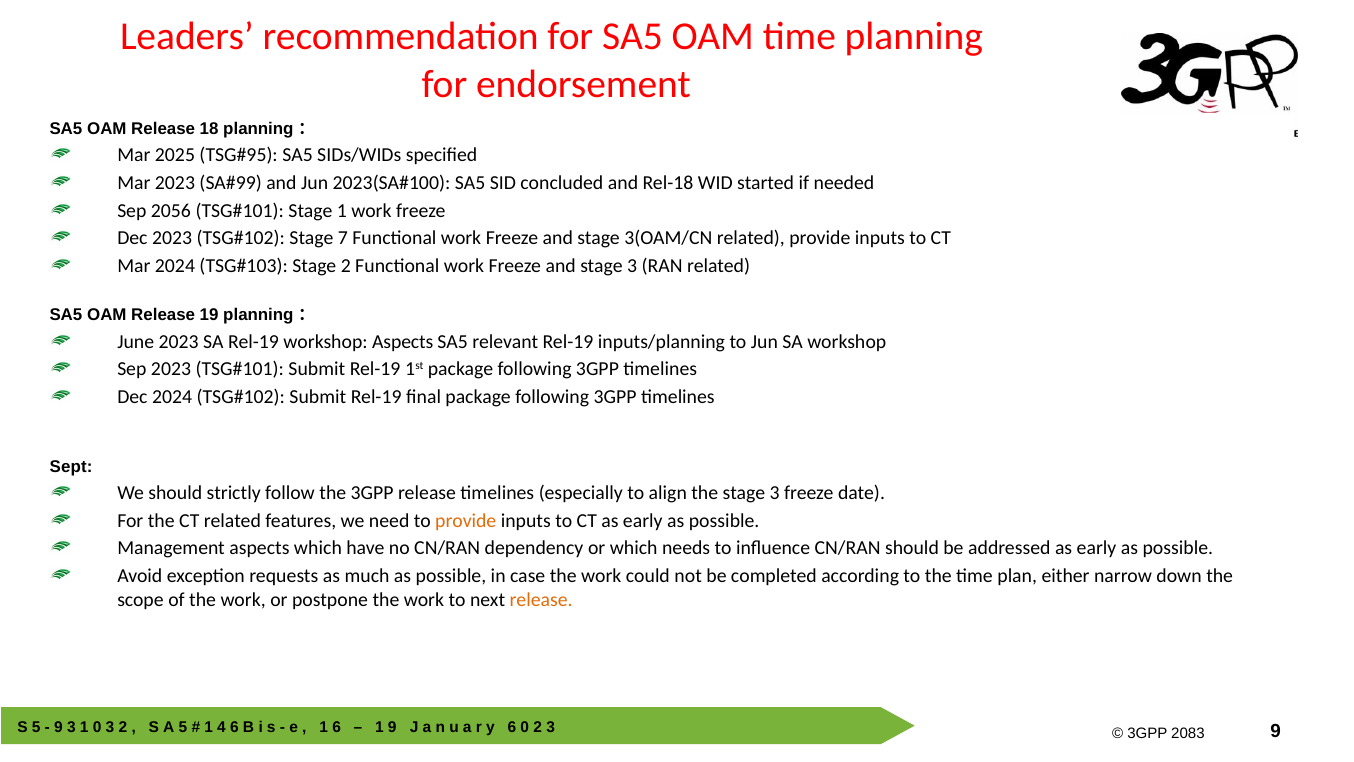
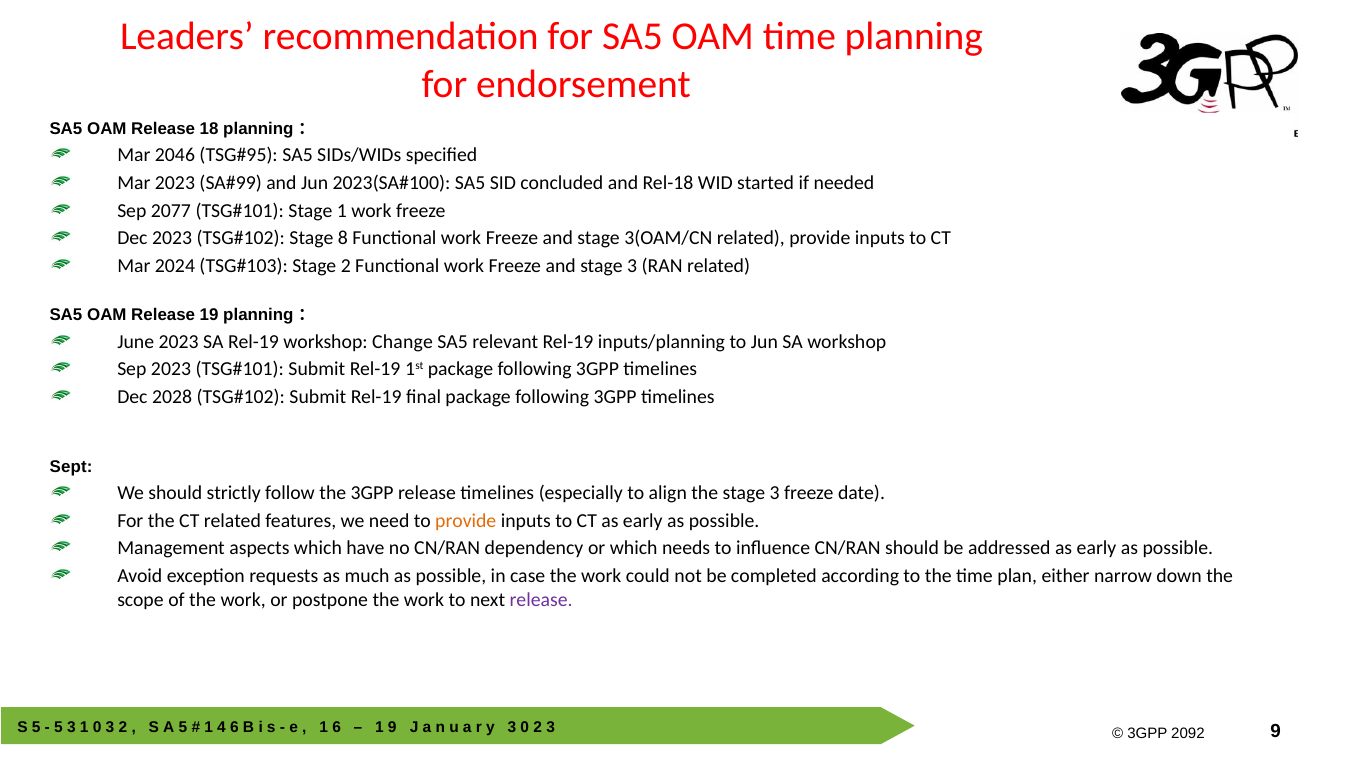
2025: 2025 -> 2046 (175, 155)
2056: 2056 -> 2077 (171, 210)
7: 7 -> 8 (343, 238)
workshop Aspects: Aspects -> Change (403, 341)
Dec 2024: 2024 -> 2028 (172, 397)
release colour: orange -> purple (541, 599)
9: 9 -> 5 (59, 727)
6: 6 -> 3 (512, 727)
2083: 2083 -> 2092 (1188, 733)
